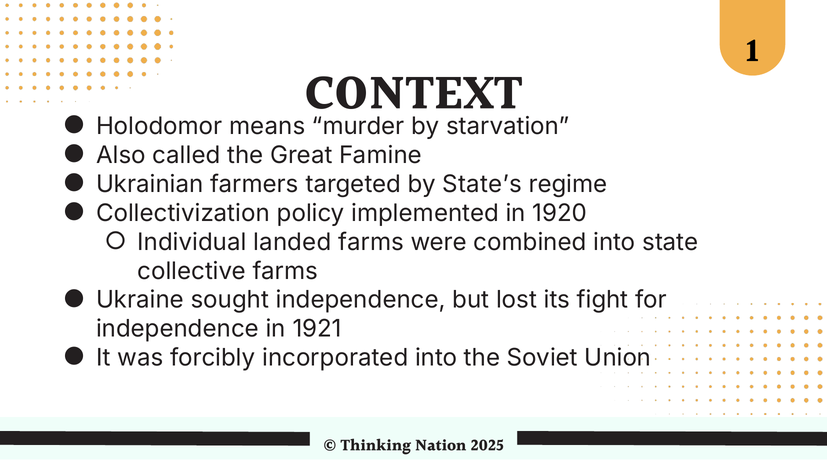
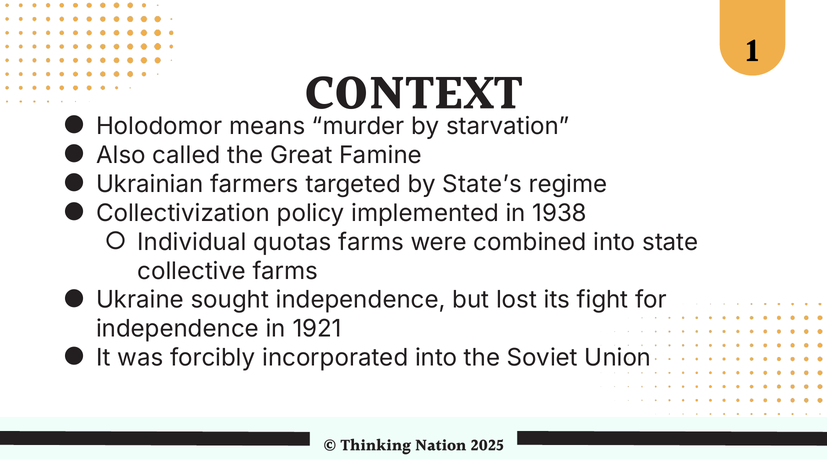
1920: 1920 -> 1938 (560, 213)
landed: landed -> quotas (292, 242)
